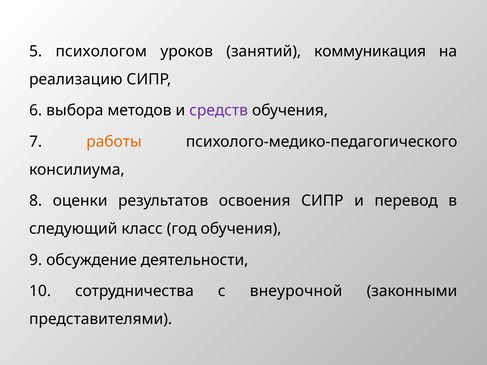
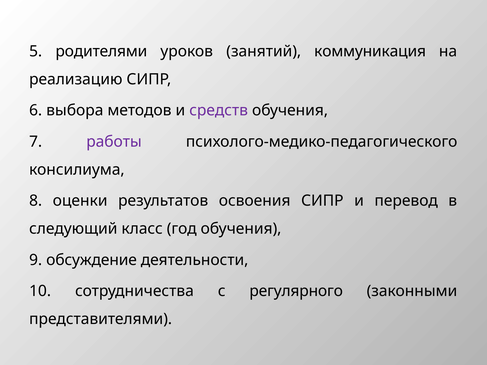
психологом: психологом -> родителями (101, 51)
работы colour: orange -> purple (114, 142)
внеурочной: внеурочной -> регулярного (296, 291)
